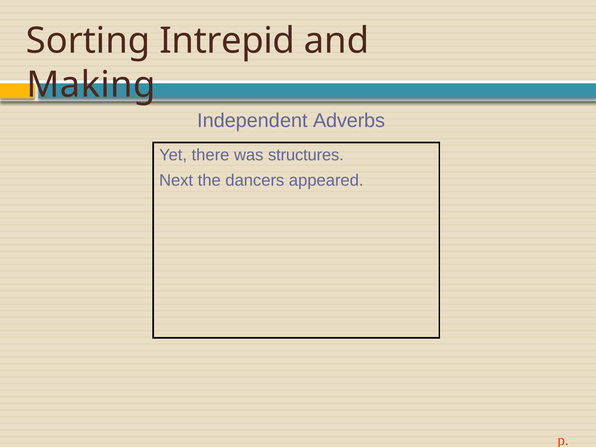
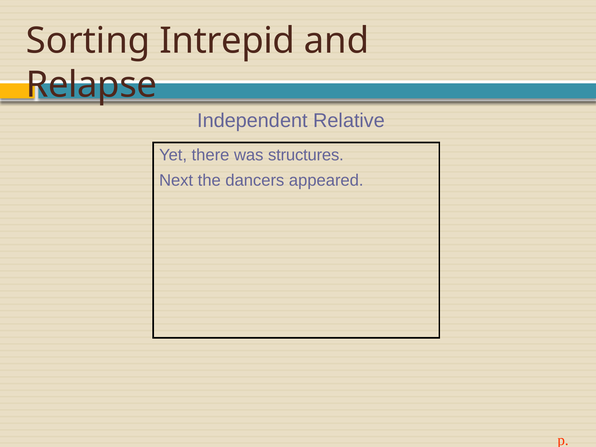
Making: Making -> Relapse (91, 85)
Adverbs: Adverbs -> Relative (349, 121)
